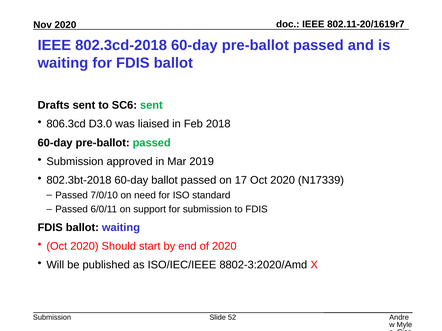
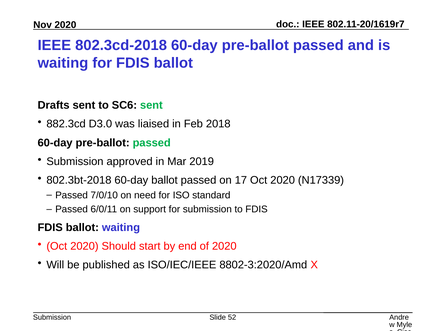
806.3cd: 806.3cd -> 882.3cd (66, 124)
